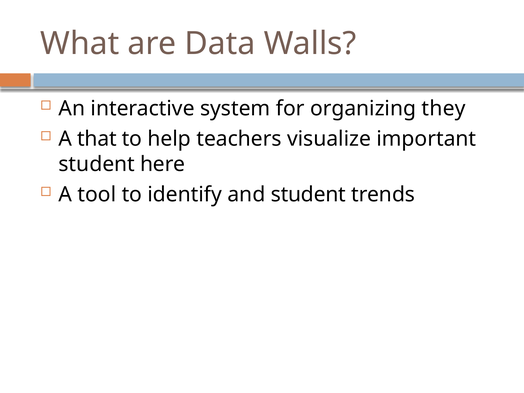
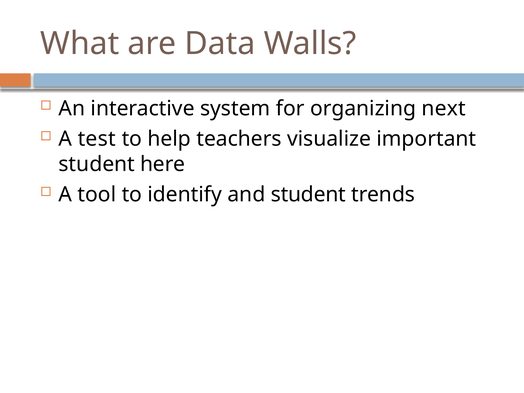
they: they -> next (444, 108)
that: that -> test (97, 139)
